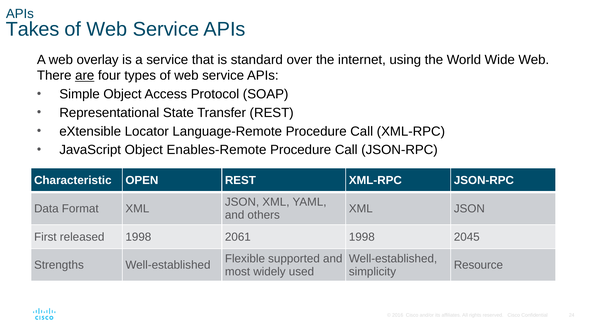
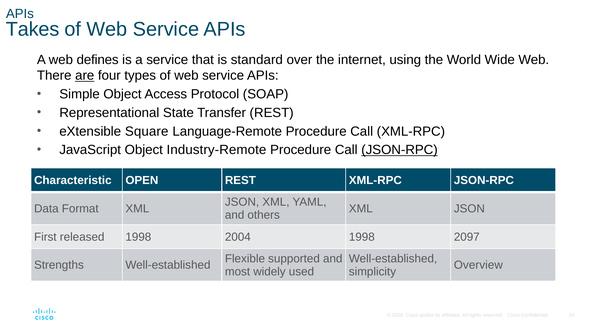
overlay: overlay -> defines (98, 60)
Locator: Locator -> Square (147, 131)
Enables-Remote: Enables-Remote -> Industry-Remote (216, 150)
JSON-RPC underline: none -> present (399, 150)
2061: 2061 -> 2004 (238, 237)
2045: 2045 -> 2097 (467, 237)
Resource: Resource -> Overview (478, 265)
